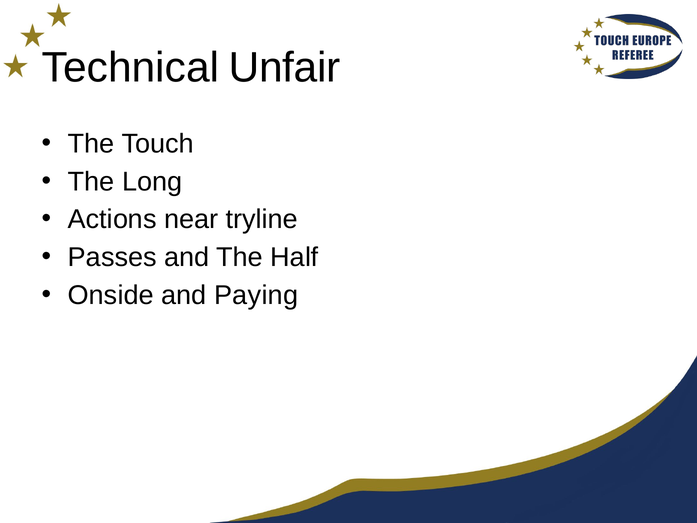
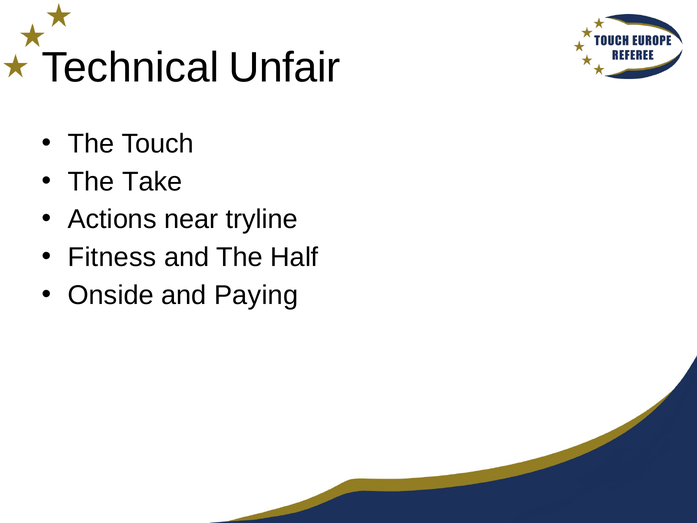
Long: Long -> Take (152, 181)
Passes: Passes -> Fitness (112, 257)
